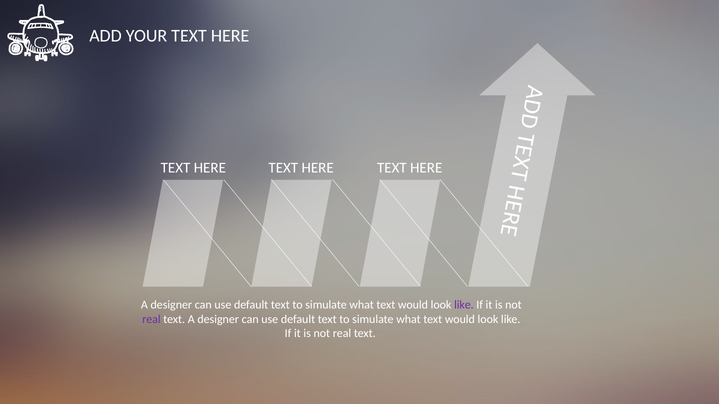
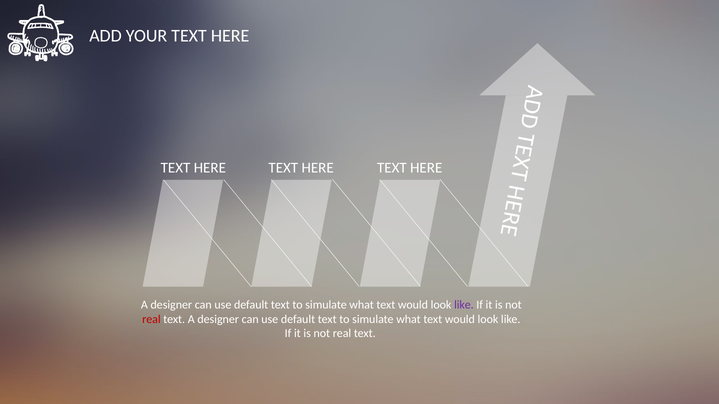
real colour: purple -> red (151, 319)
